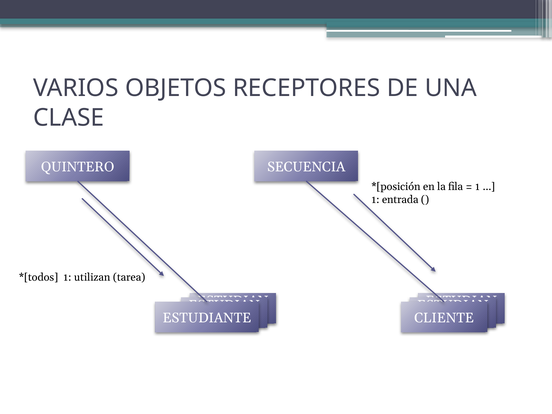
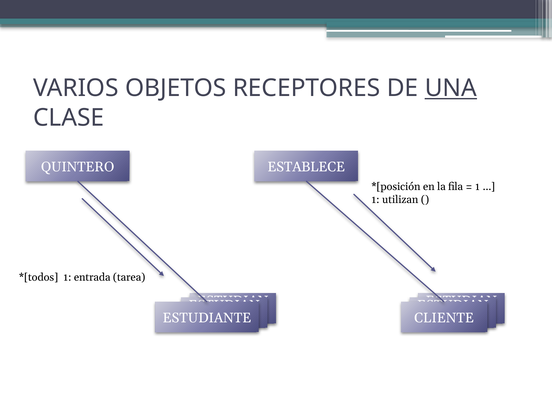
UNA underline: none -> present (451, 88)
SECUENCIA: SECUENCIA -> ESTABLECE (306, 167)
entrada: entrada -> utilizan (400, 200)
utilizan: utilizan -> entrada (92, 277)
